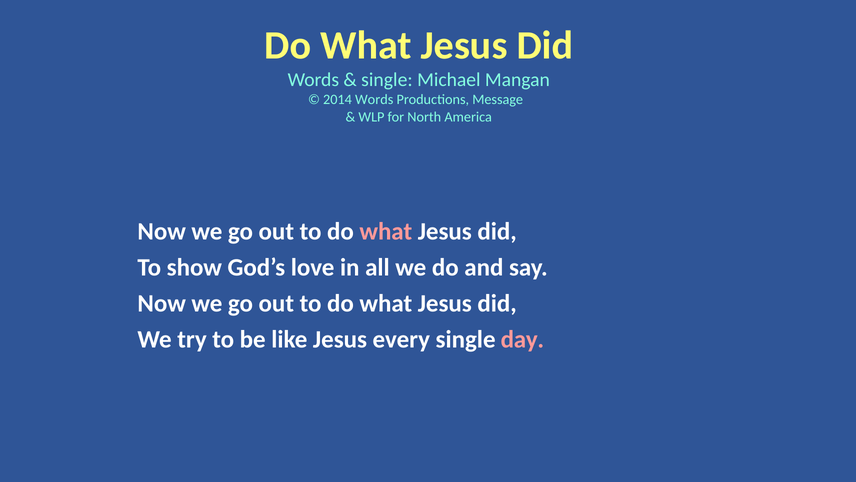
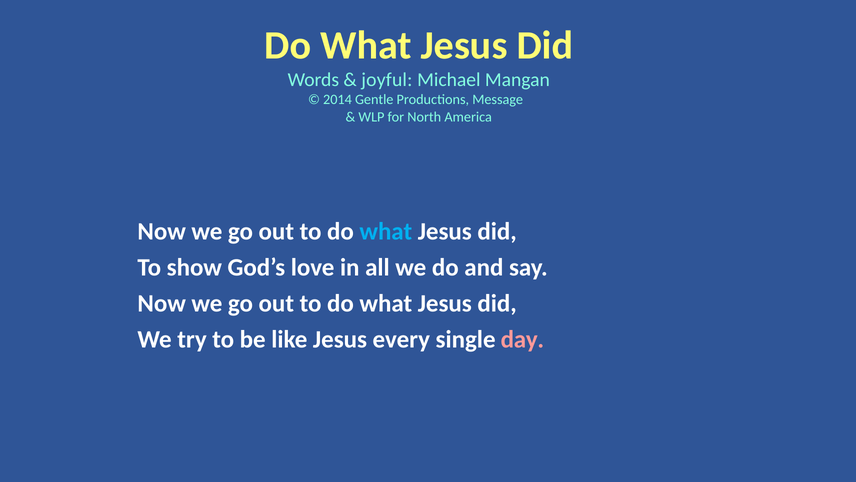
single: single -> joyful (387, 80)
2014 Words: Words -> Gentle (374, 100)
what colour: pink -> light blue (386, 231)
